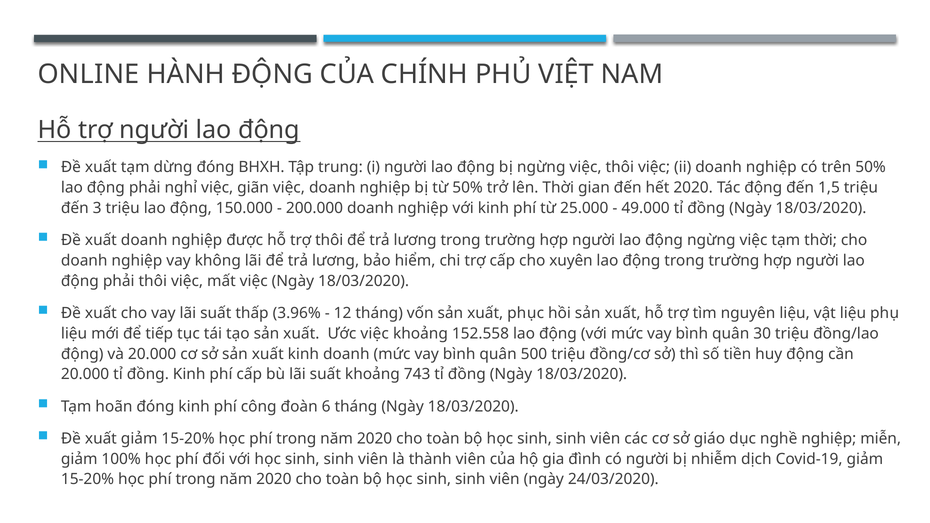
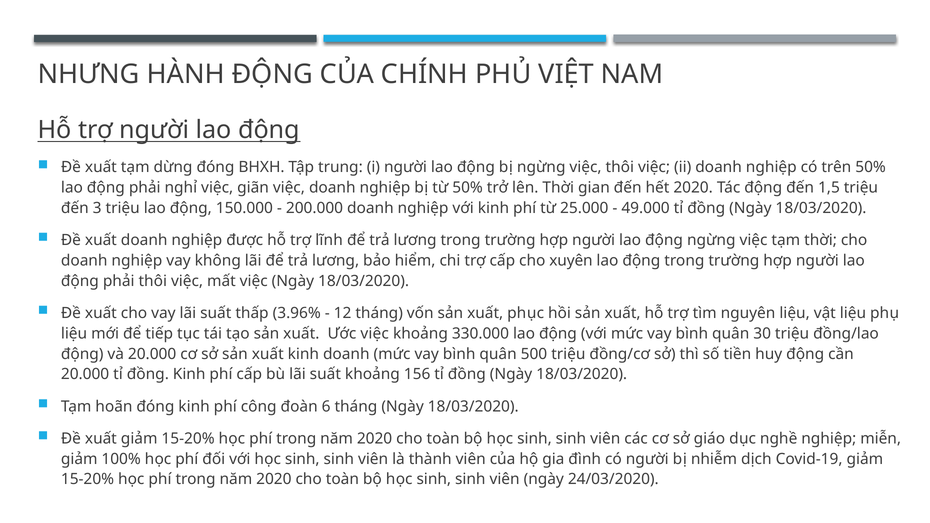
ONLINE: ONLINE -> NHƯNG (89, 74)
trợ thôi: thôi -> lĩnh (329, 240)
152.558: 152.558 -> 330.000 (480, 334)
743: 743 -> 156 (417, 374)
